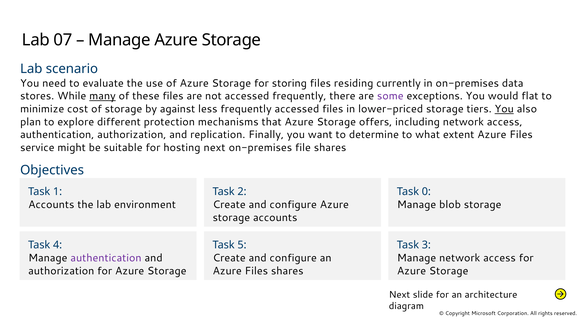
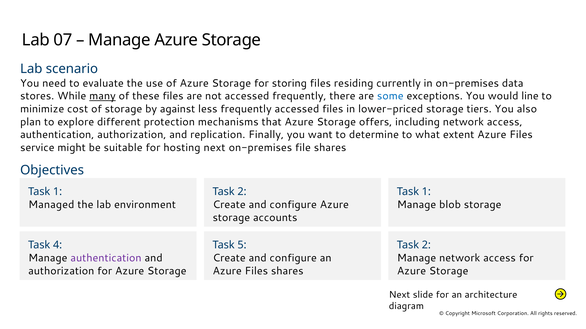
some colour: purple -> blue (390, 96)
flat: flat -> line (530, 96)
You underline: present -> none (504, 109)
0: 0 -> 1 (426, 192)
Accounts: Accounts -> Managed (51, 205)
3: 3 -> 2 (426, 245)
